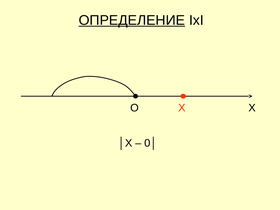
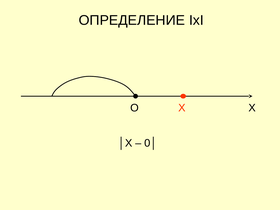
ОПРЕДЕЛЕНИЕ underline: present -> none (132, 20)
